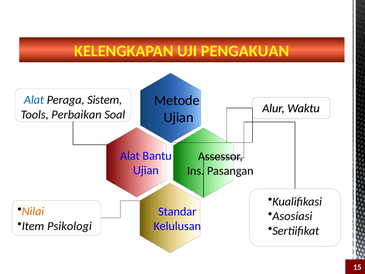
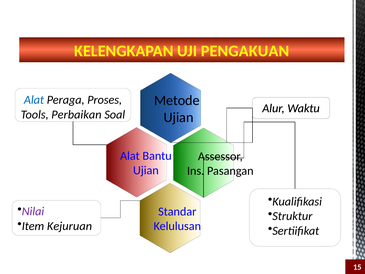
Sistem: Sistem -> Proses (105, 100)
Nilai colour: orange -> purple (33, 211)
Asosiasi: Asosiasi -> Struktur (292, 216)
Psikologi: Psikologi -> Kejuruan (69, 226)
